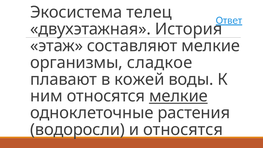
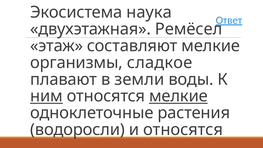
телец: телец -> наука (149, 12)
История: История -> Ремёсел (189, 29)
кожей: кожей -> земли (139, 79)
ним underline: none -> present (46, 96)
